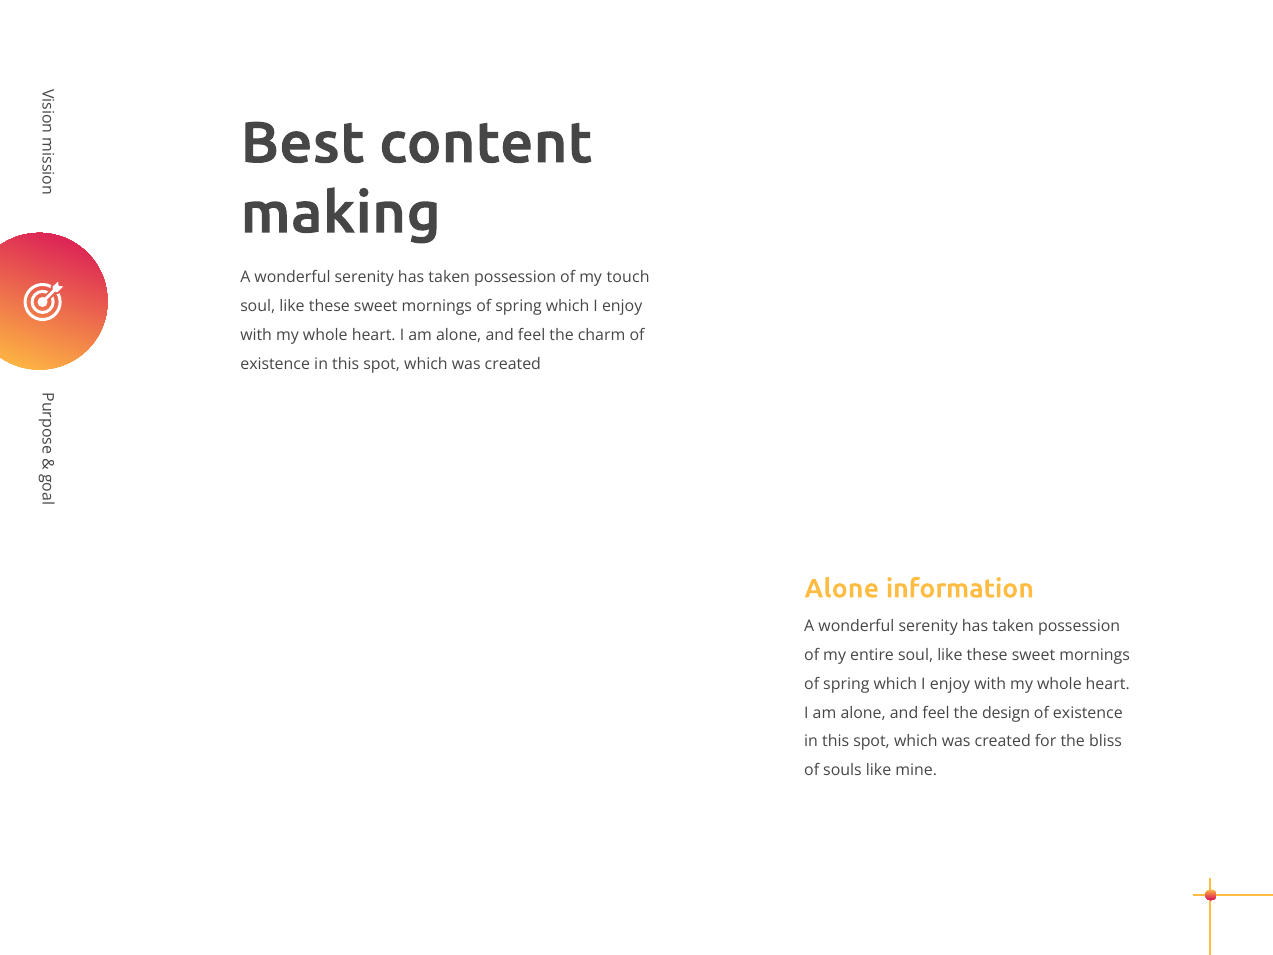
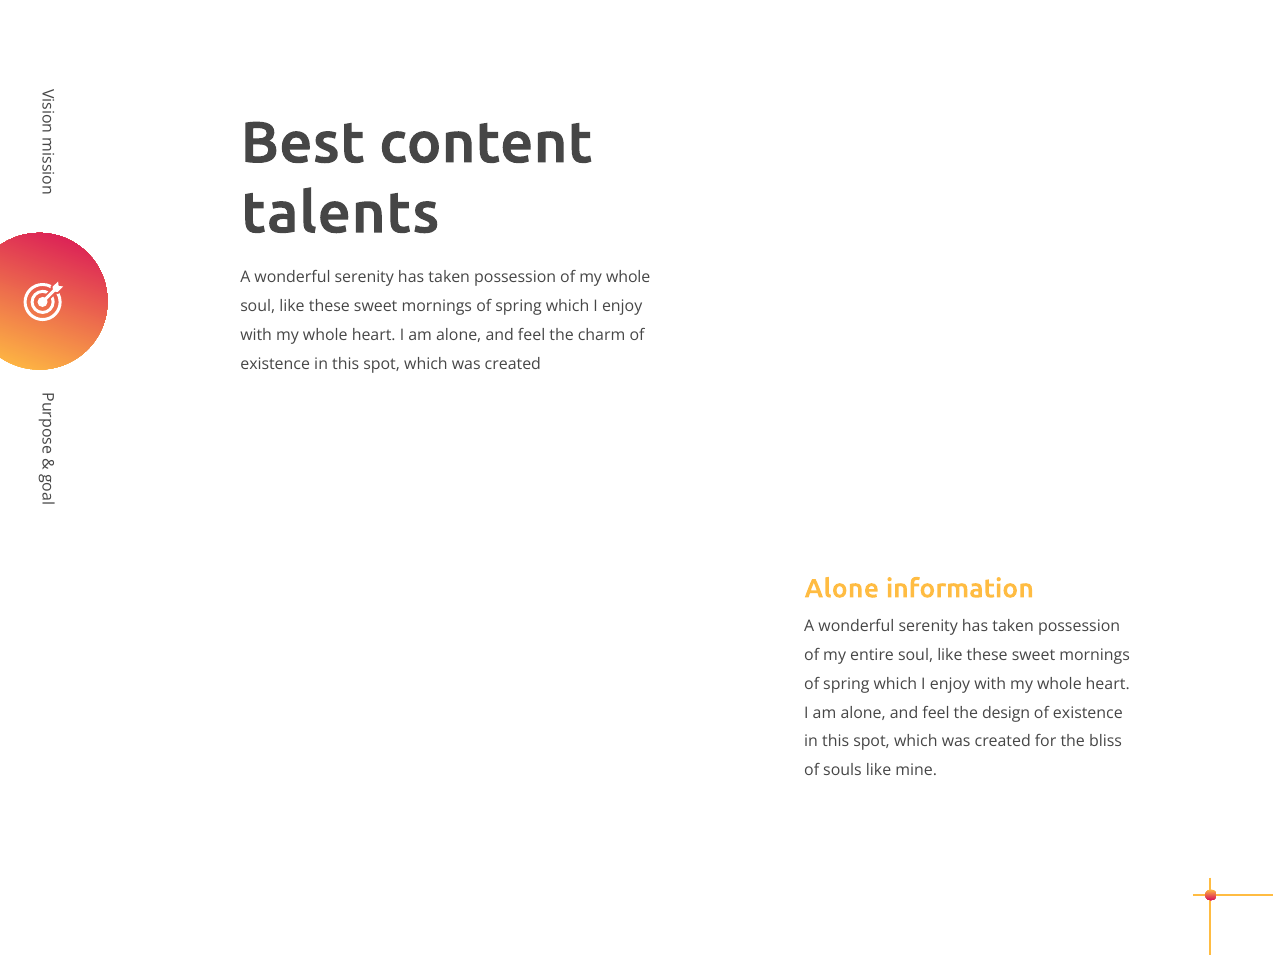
making: making -> talents (340, 213)
of my touch: touch -> whole (628, 278)
